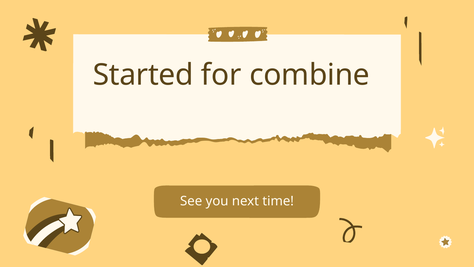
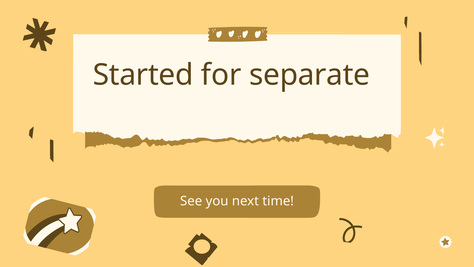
combine: combine -> separate (310, 75)
